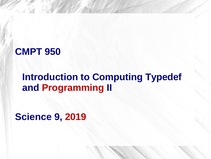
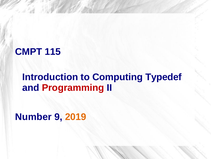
950: 950 -> 115 (53, 52)
Science: Science -> Number (33, 116)
2019 colour: red -> orange (76, 116)
